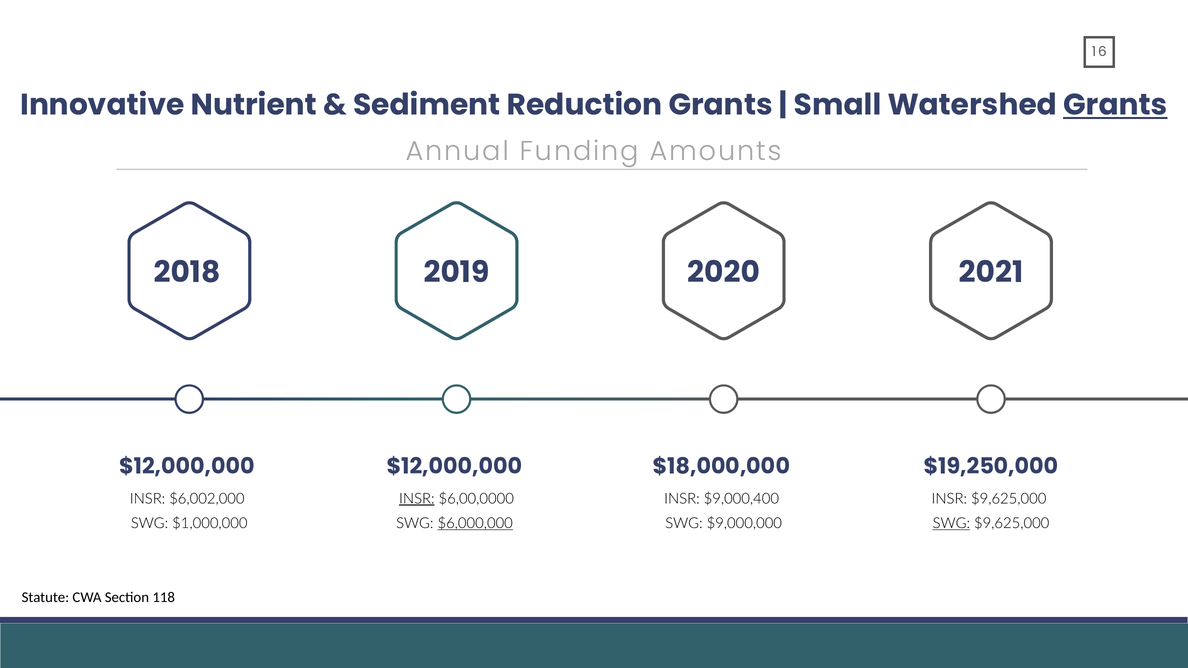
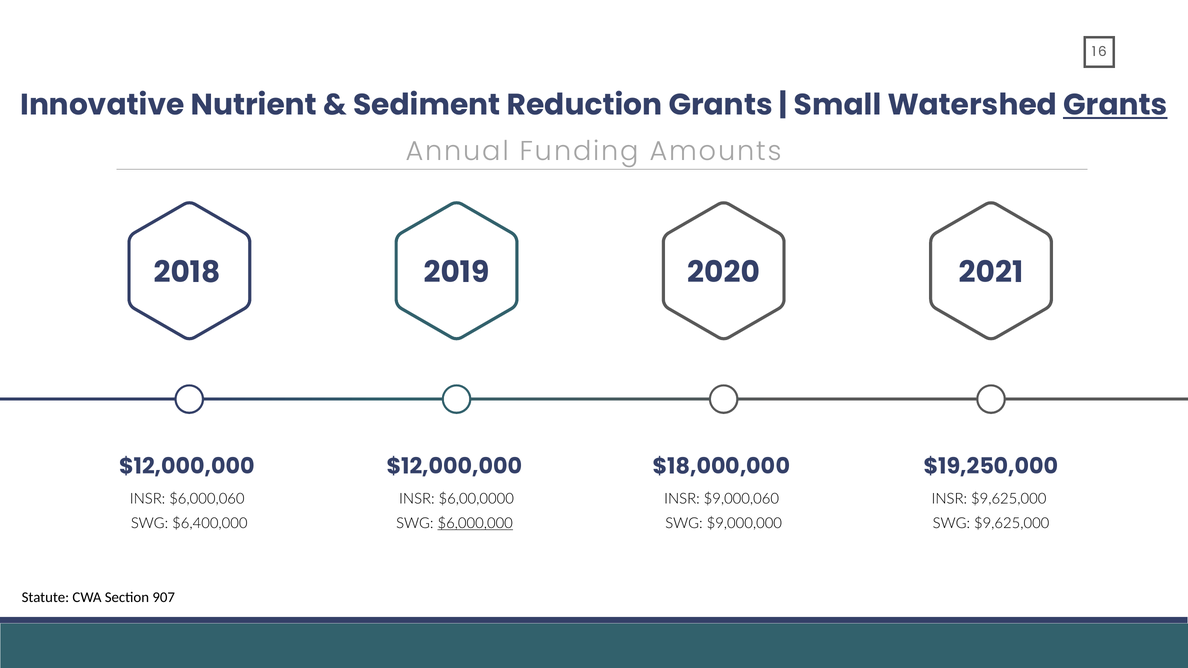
$6,002,000: $6,002,000 -> $6,000,060 (207, 499)
INSR underline: present -> none (417, 499)
$9,000,400: $9,000,400 -> $9,000,060 (741, 499)
$1,000,000: $1,000,000 -> $6,400,000 (210, 524)
SWG underline: present -> none (951, 524)
118: 118 -> 907 (164, 598)
